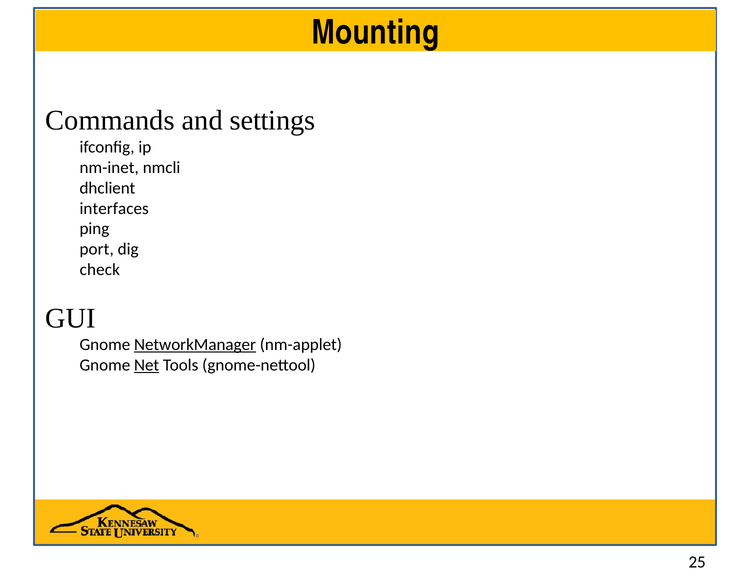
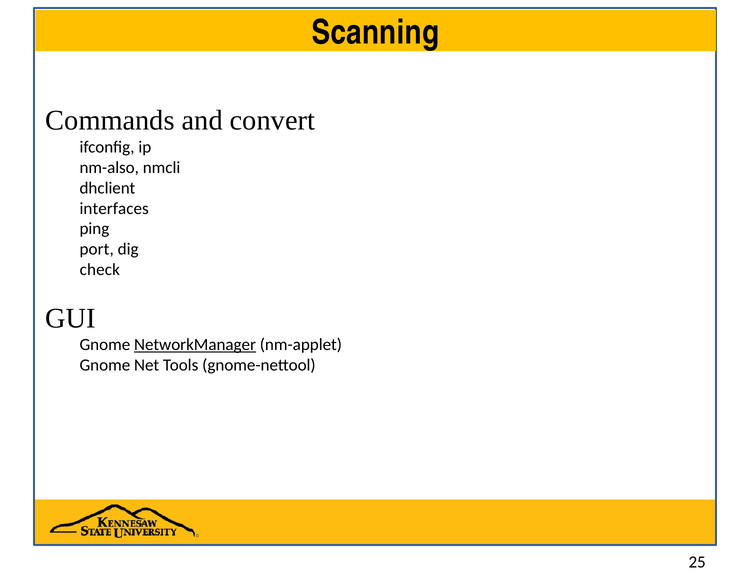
Mounting: Mounting -> Scanning (375, 33)
settings: settings -> convert (272, 121)
nm-inet: nm-inet -> nm-also (109, 168)
Net underline: present -> none (147, 365)
